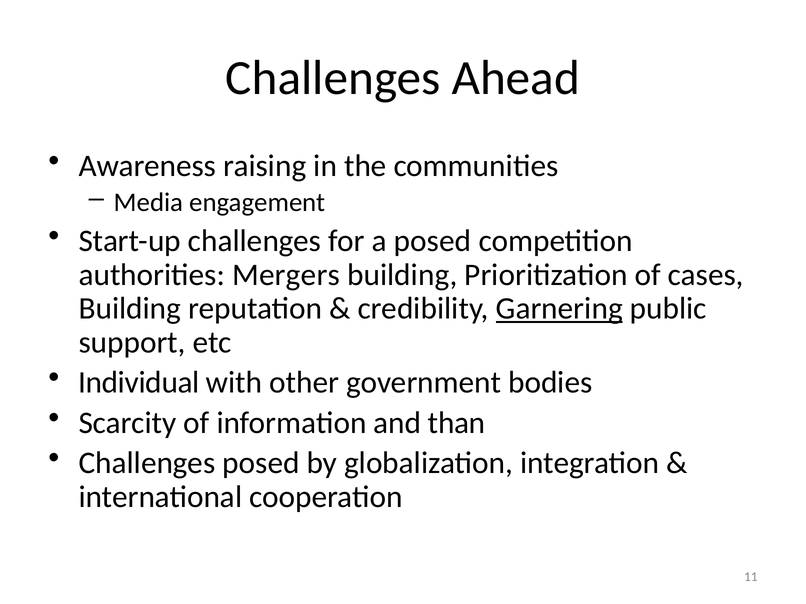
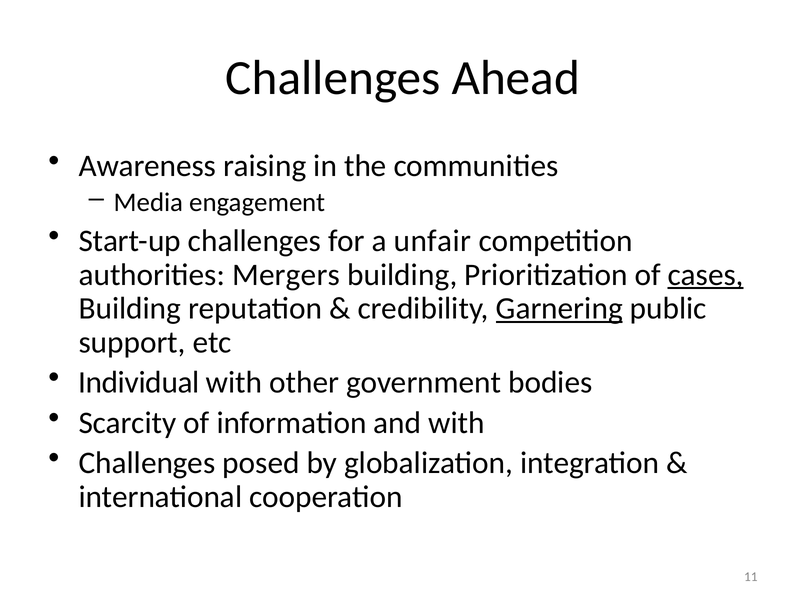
a posed: posed -> unfair (432, 241)
cases underline: none -> present (706, 275)
and than: than -> with (457, 423)
